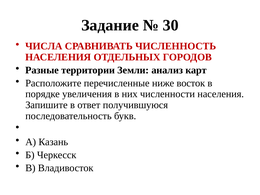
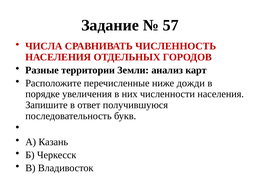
30: 30 -> 57 (171, 25)
восток: восток -> дожди (191, 83)
